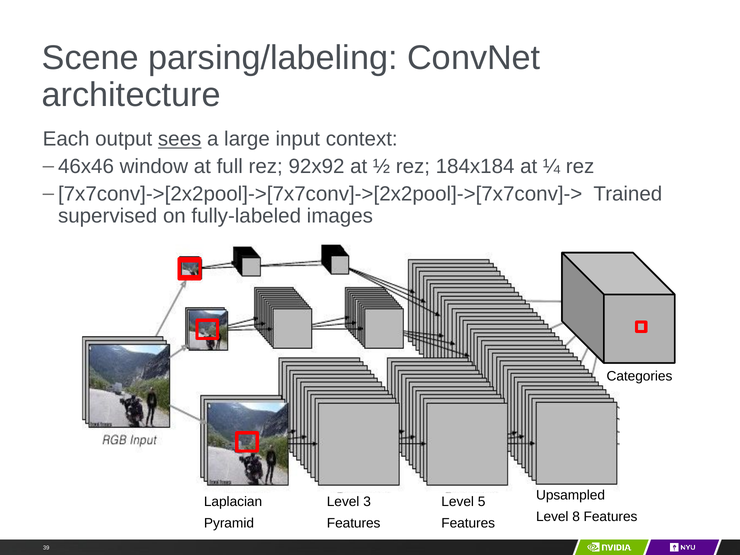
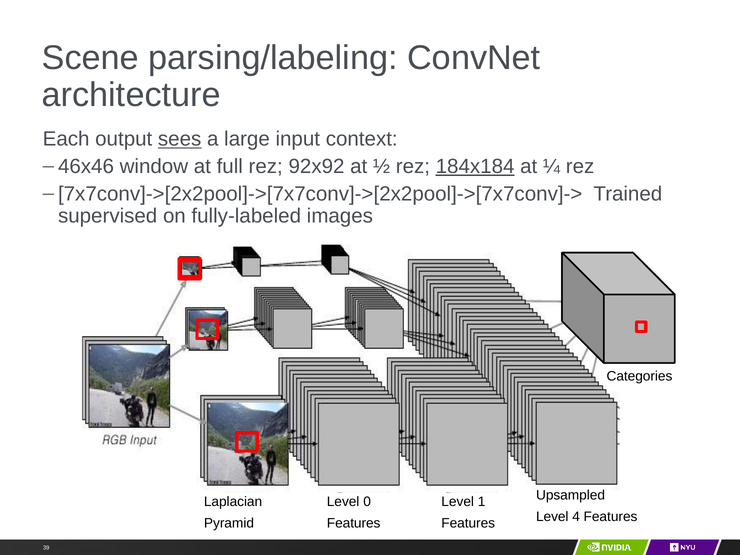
184x184 underline: none -> present (475, 166)
3: 3 -> 0 (367, 502)
5: 5 -> 1 (482, 502)
8: 8 -> 4 (576, 517)
